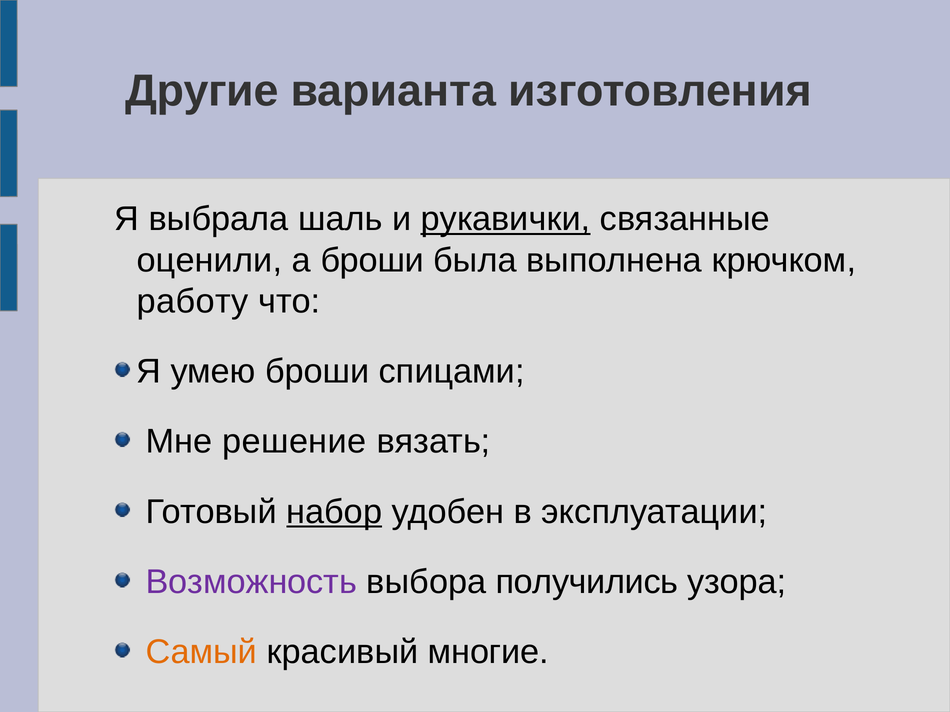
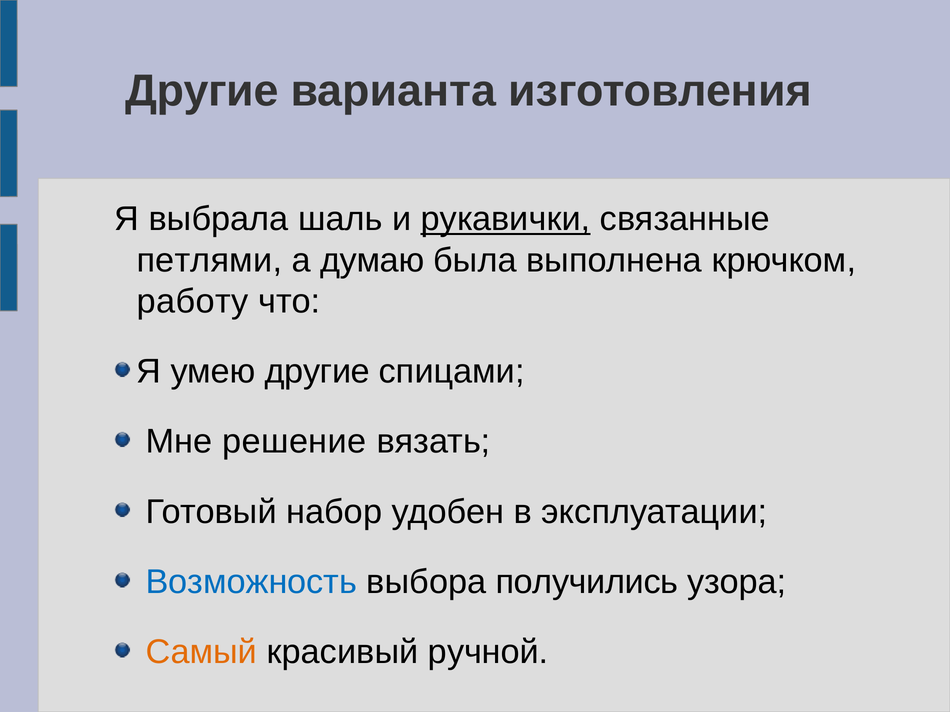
оценили: оценили -> петлями (209, 260)
а броши: броши -> думаю (372, 260)
умею броши: броши -> другие (317, 372)
набор underline: present -> none (334, 512)
Возможность colour: purple -> blue (251, 582)
многие: многие -> ручной (488, 652)
